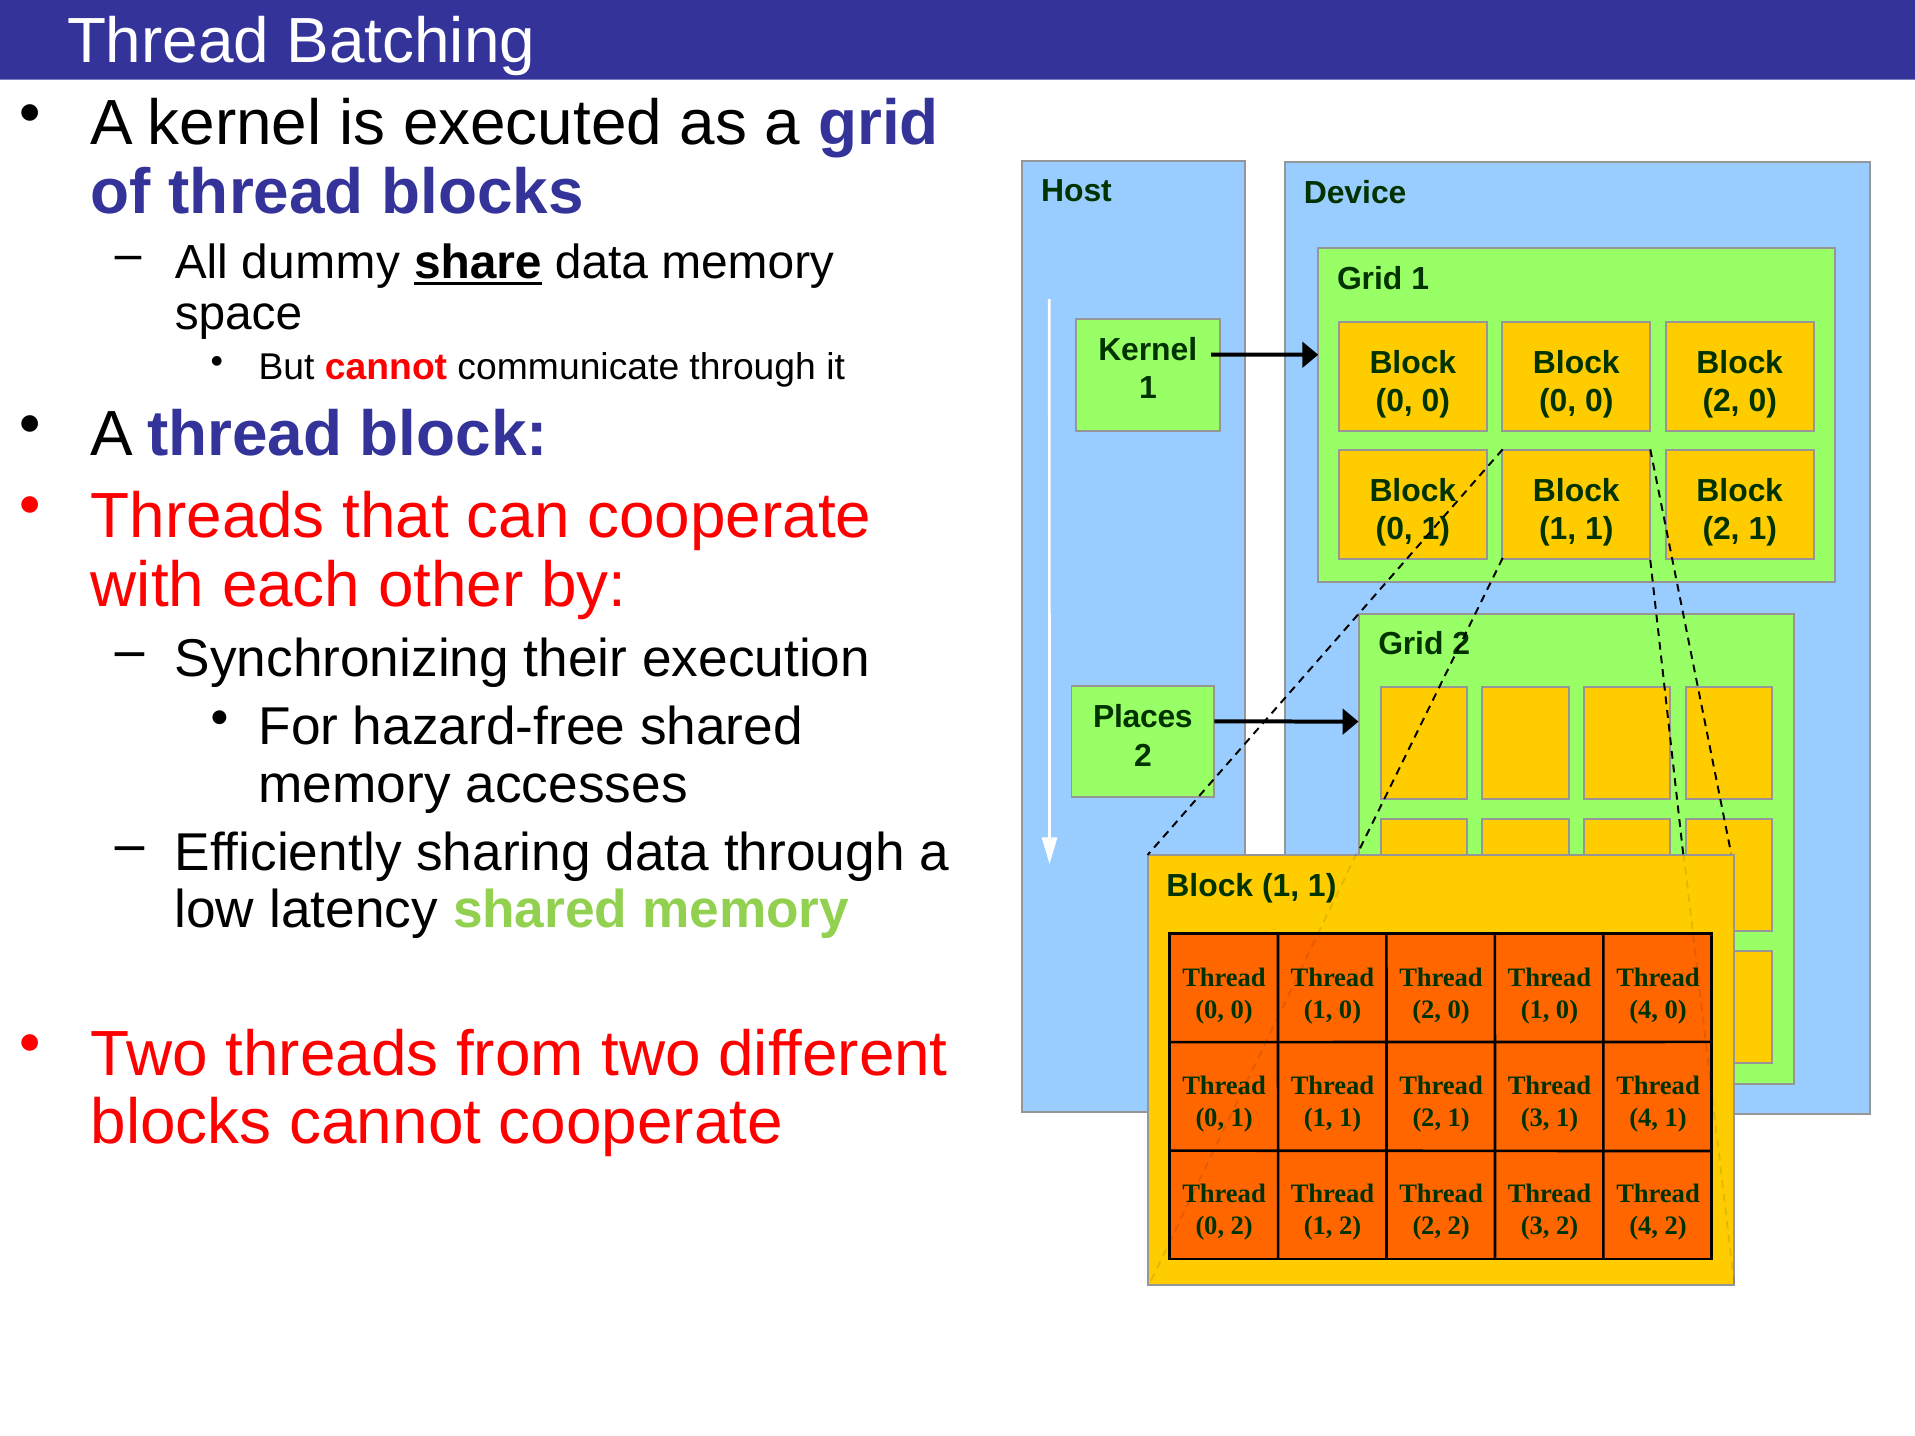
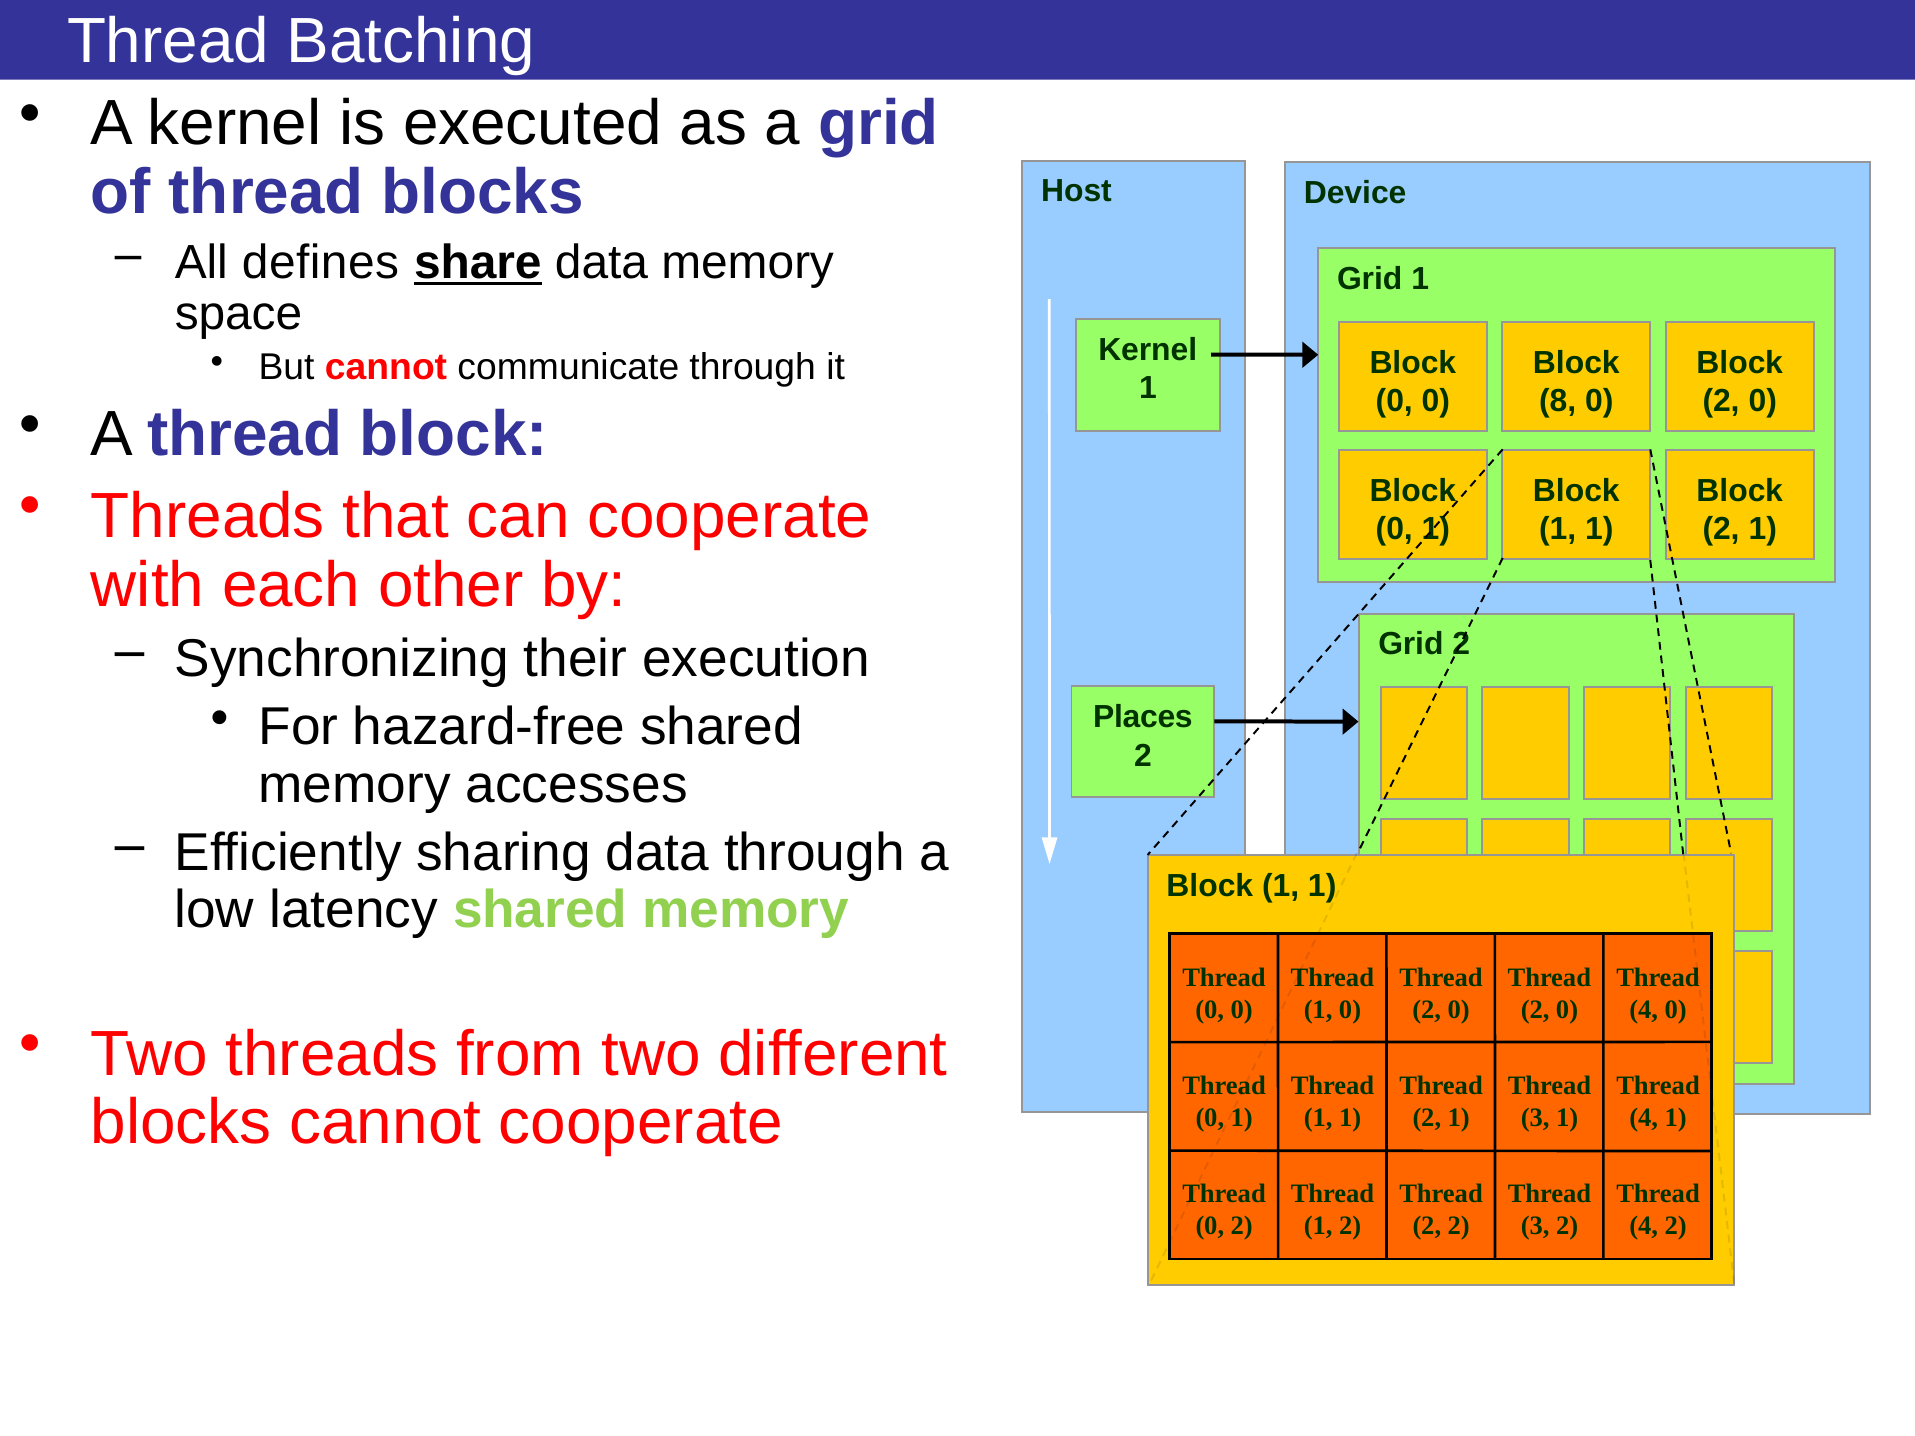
dummy: dummy -> defines (321, 262)
0: 0 -> 8 (1558, 401)
1: 1 -> 2 (1535, 1010)
